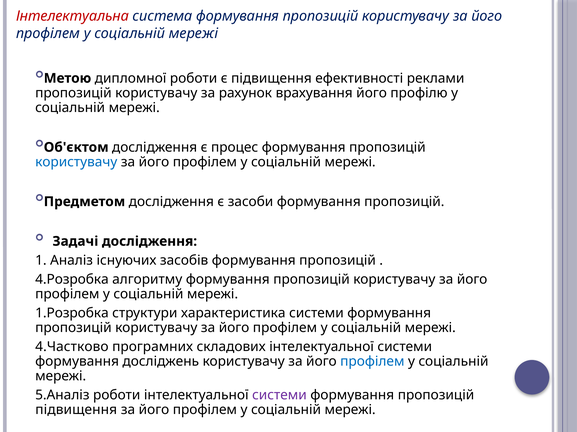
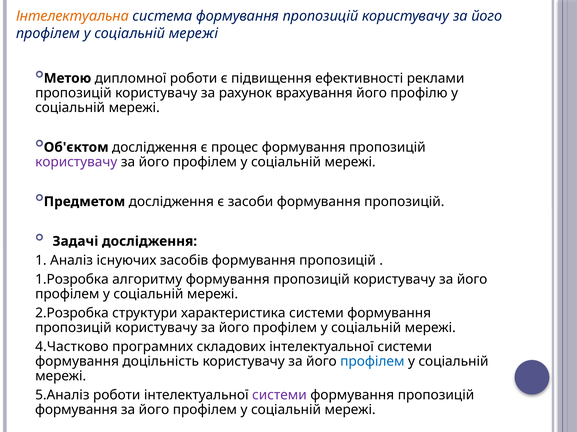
Інтелектуальна colour: red -> orange (73, 16)
користувачу colour: blue -> purple (76, 162)
4.Розробка: 4.Розробка -> 1.Розробка (72, 280)
1.Розробка: 1.Розробка -> 2.Розробка (72, 314)
досліджень: досліджень -> доцільність (161, 362)
підвищення: підвищення -> формування (76, 410)
